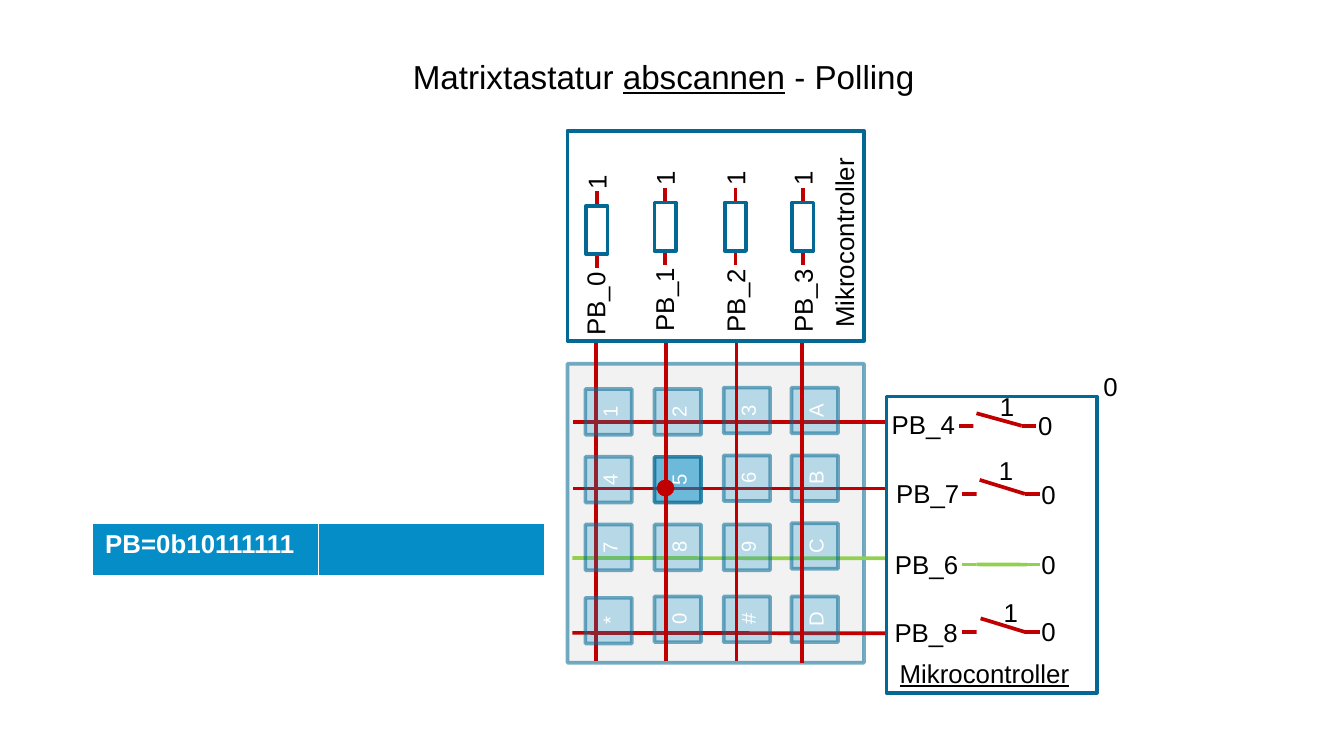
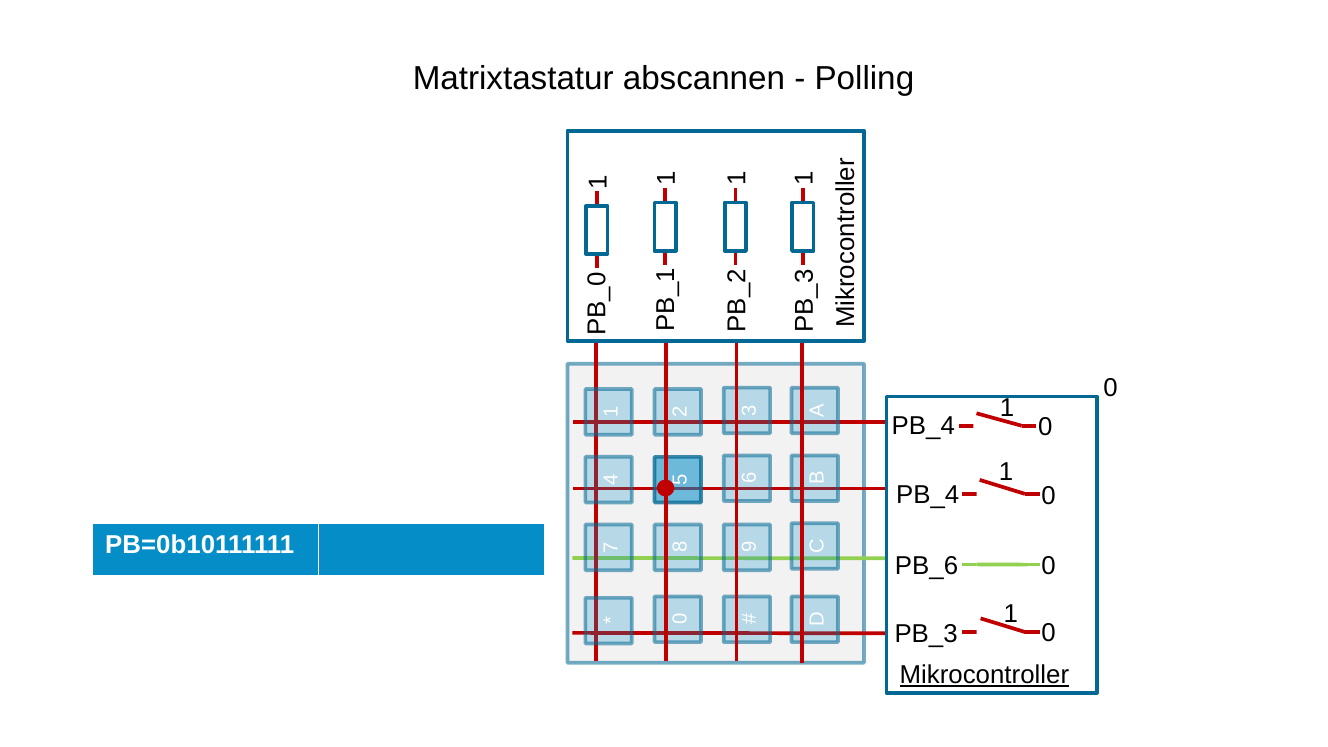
abscannen underline: present -> none (704, 79)
PB_7: PB_7 -> PB_4 (928, 495)
PB_8: PB_8 -> PB_3 (926, 634)
